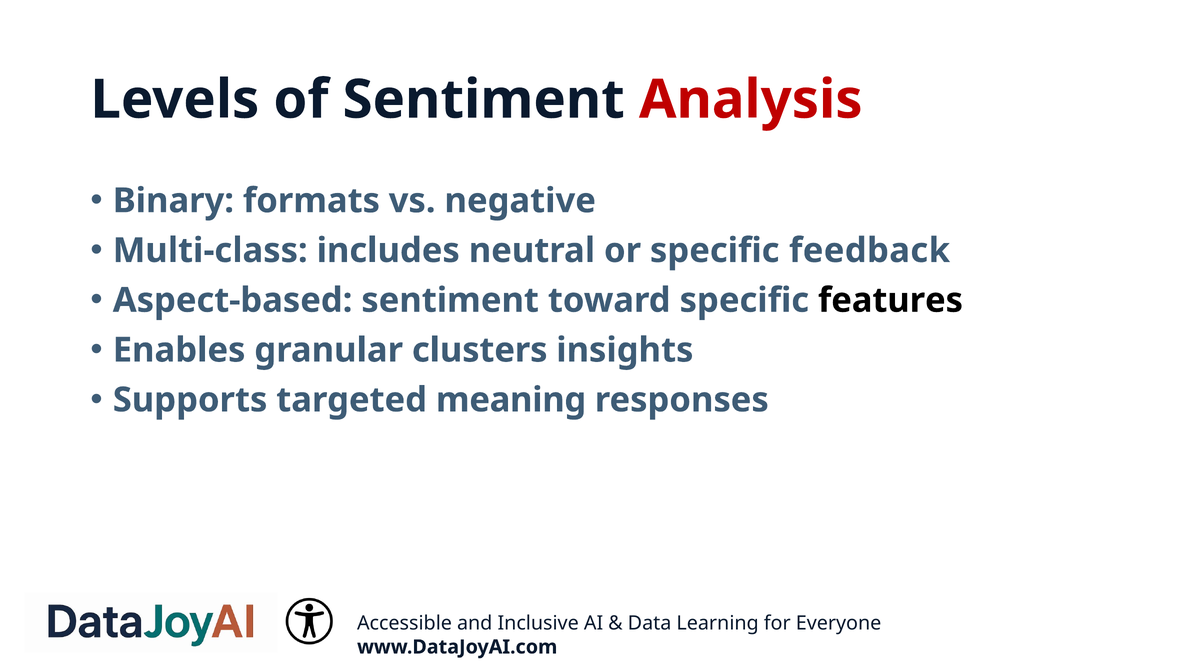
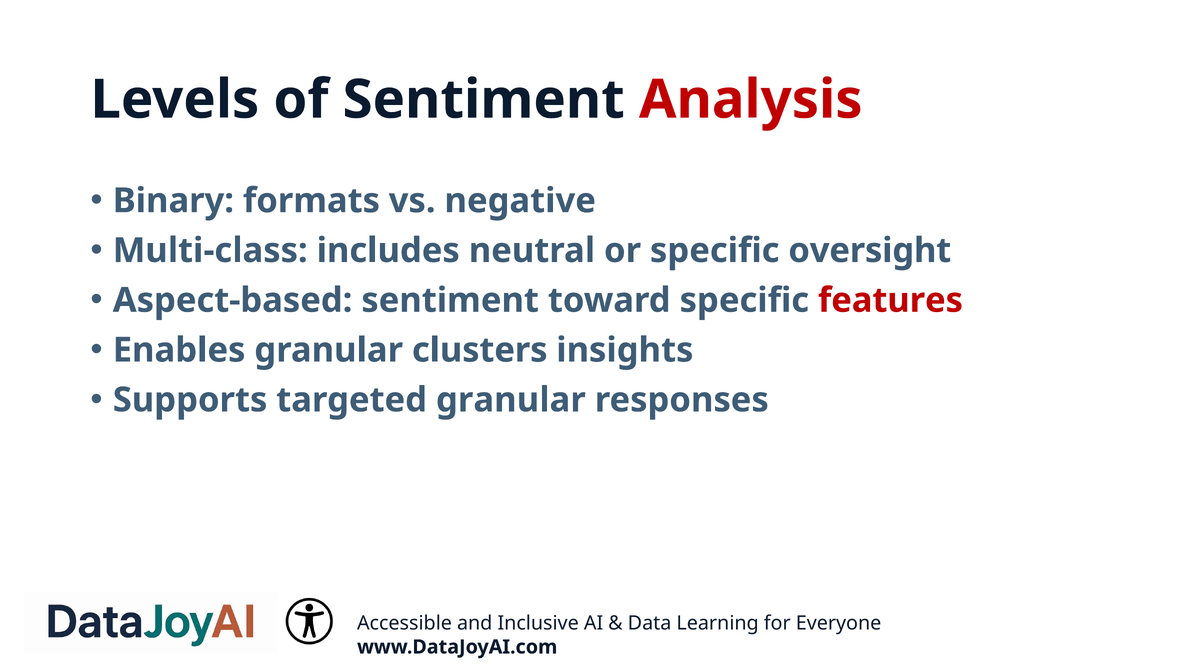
feedback: feedback -> oversight (870, 250)
features colour: black -> red (890, 300)
targeted meaning: meaning -> granular (511, 400)
